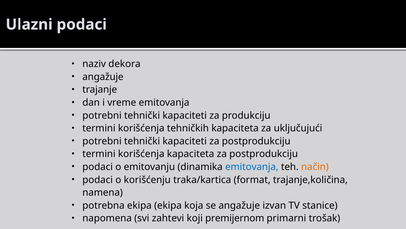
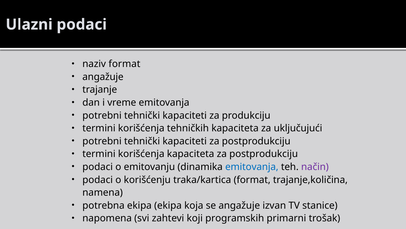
naziv dekora: dekora -> format (124, 64)
način colour: orange -> purple (315, 166)
premijernom: premijernom -> programskih (235, 218)
